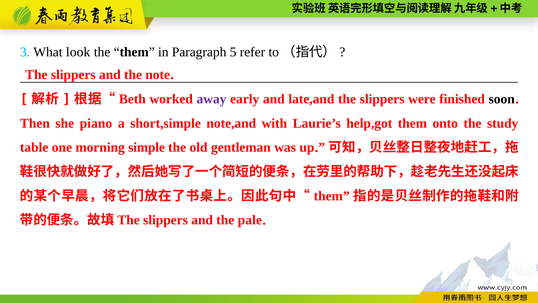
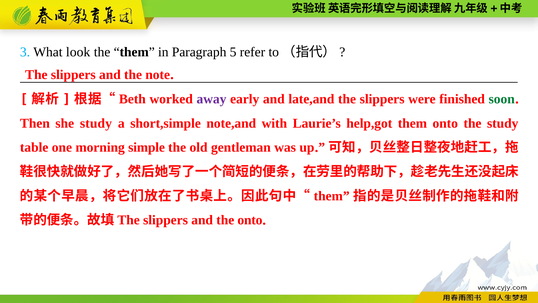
soon colour: black -> green (502, 99)
she piano: piano -> study (96, 123)
the pale: pale -> onto (250, 220)
